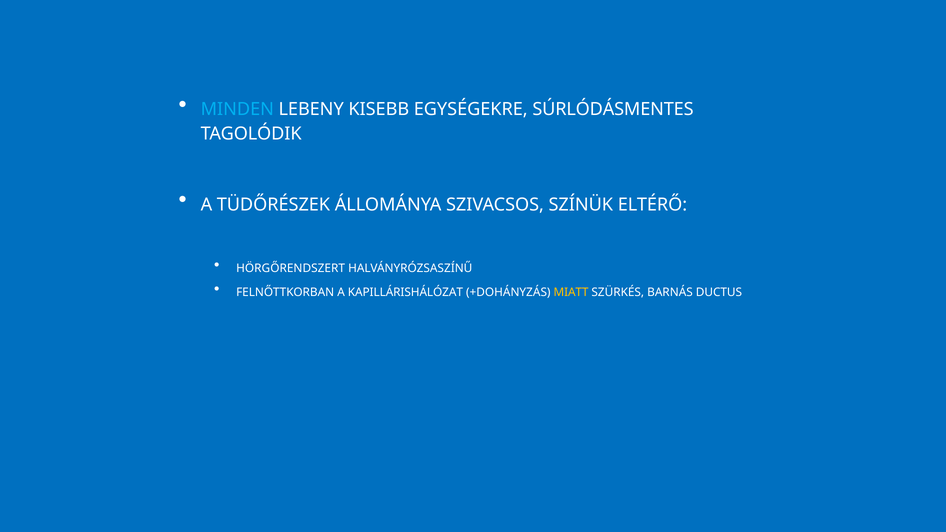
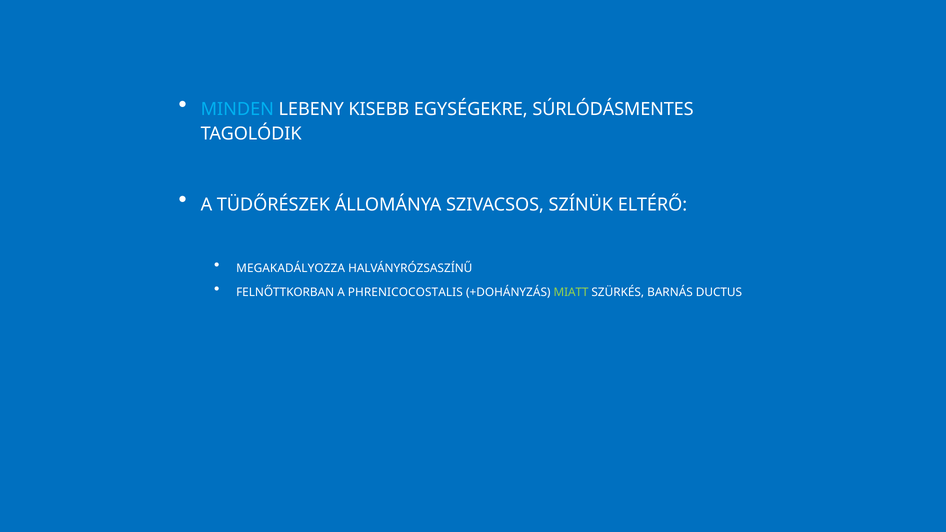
HÖRGŐRENDSZERT: HÖRGŐRENDSZERT -> MEGAKADÁLYOZZA (291, 268)
KAPILLÁRISHÁLÓZAT: KAPILLÁRISHÁLÓZAT -> PHRENICOCOSTALIS (405, 292)
MIATT colour: yellow -> light green (571, 292)
